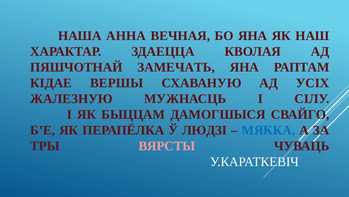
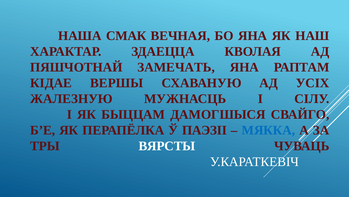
АННА: АННА -> СМАК (126, 36)
ЛЮДЗІ: ЛЮДЗІ -> ПАЭЗІІ (205, 130)
ВЯРСТЫ colour: pink -> white (167, 145)
